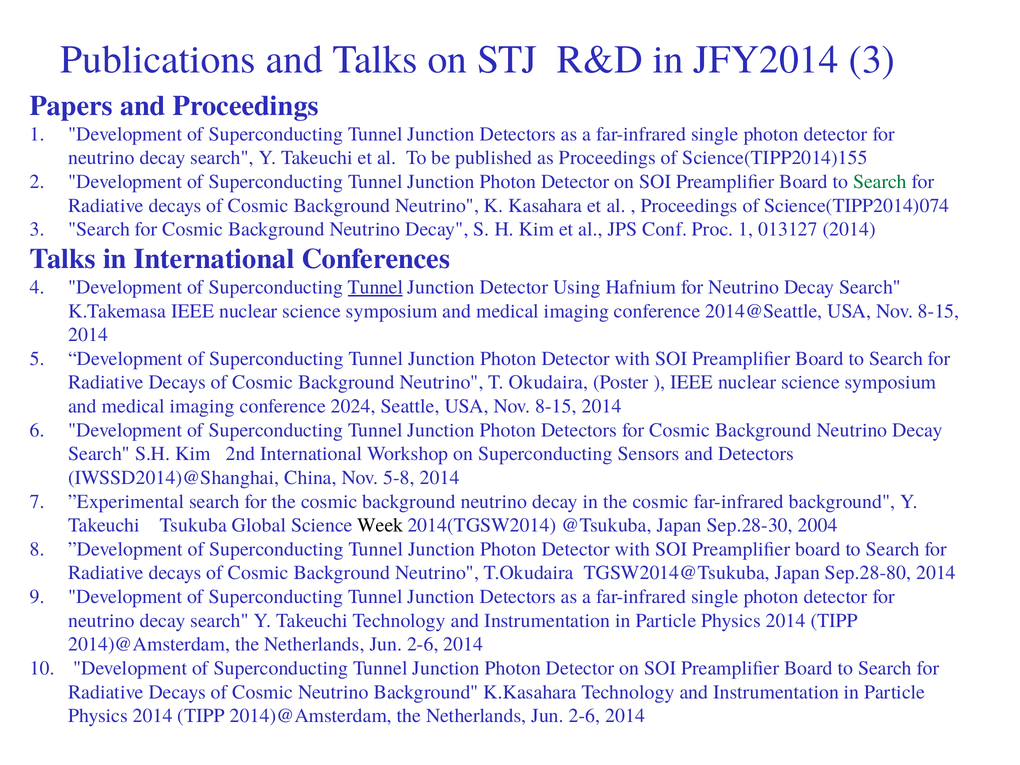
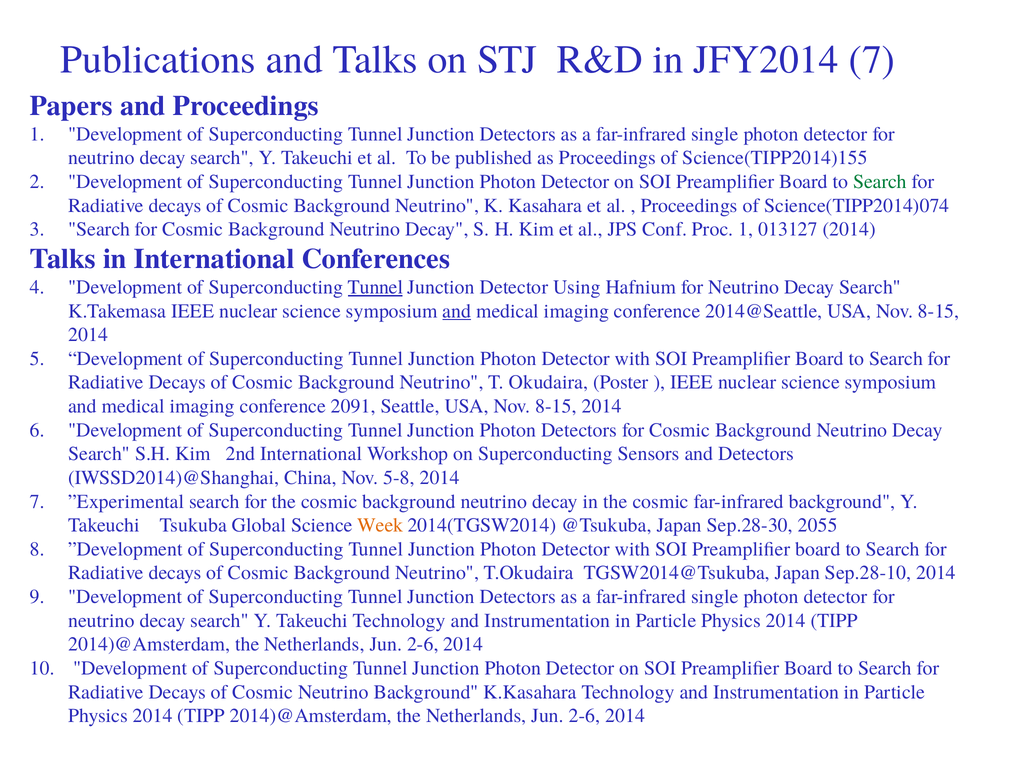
JFY2014 3: 3 -> 7 (872, 60)
and underline: none -> present (457, 311)
2024: 2024 -> 2091 (353, 406)
Week colour: black -> orange (380, 525)
2004: 2004 -> 2055 (818, 525)
Sep.28-80: Sep.28-80 -> Sep.28-10 (868, 573)
